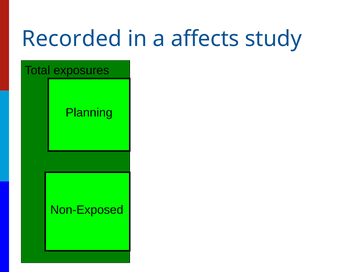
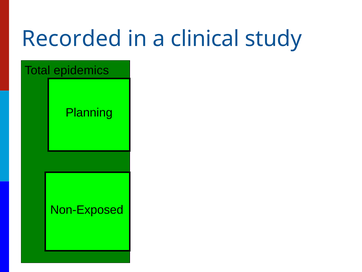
affects: affects -> clinical (205, 39)
exposures: exposures -> epidemics (81, 70)
